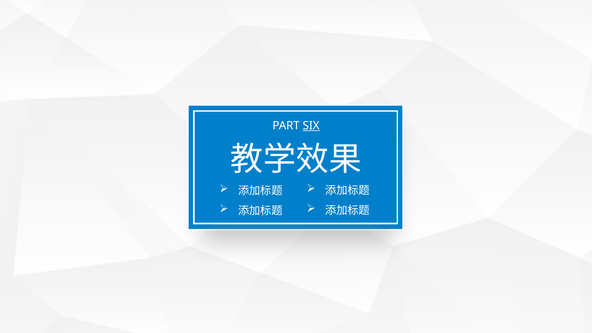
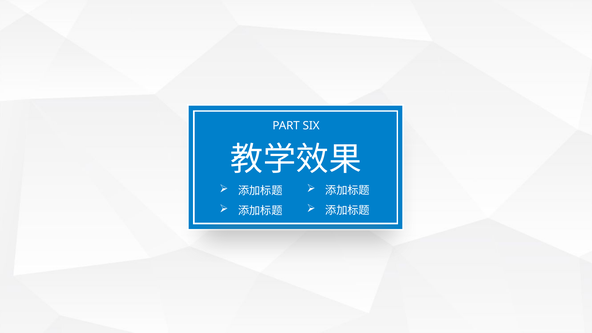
SIX underline: present -> none (311, 126)
